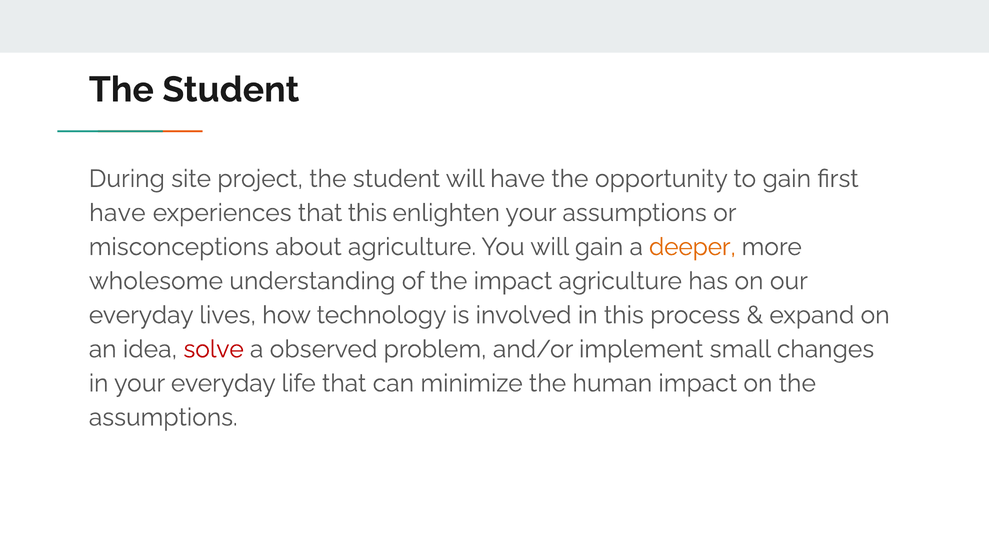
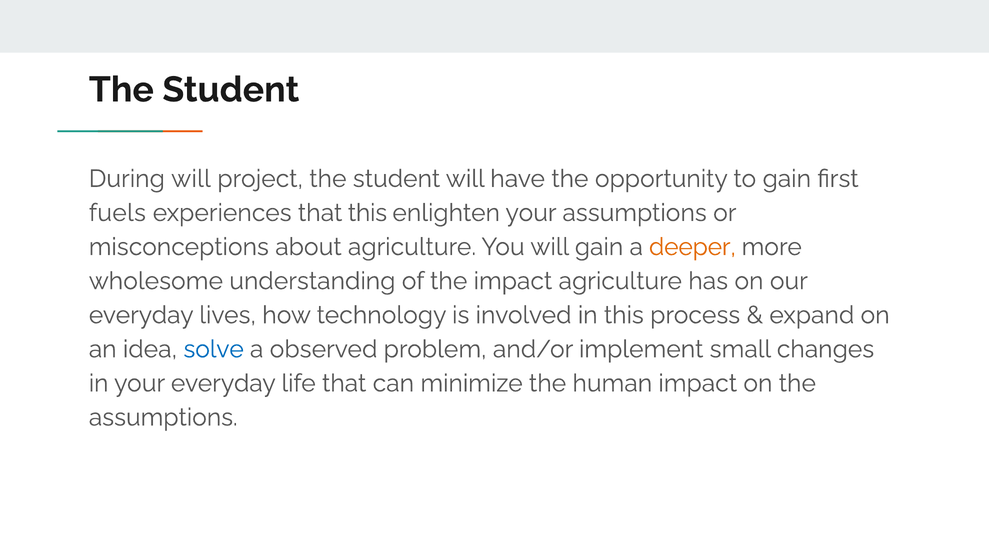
During site: site -> will (191, 179)
have: have -> fuels (117, 213)
solve colour: red -> blue (214, 349)
